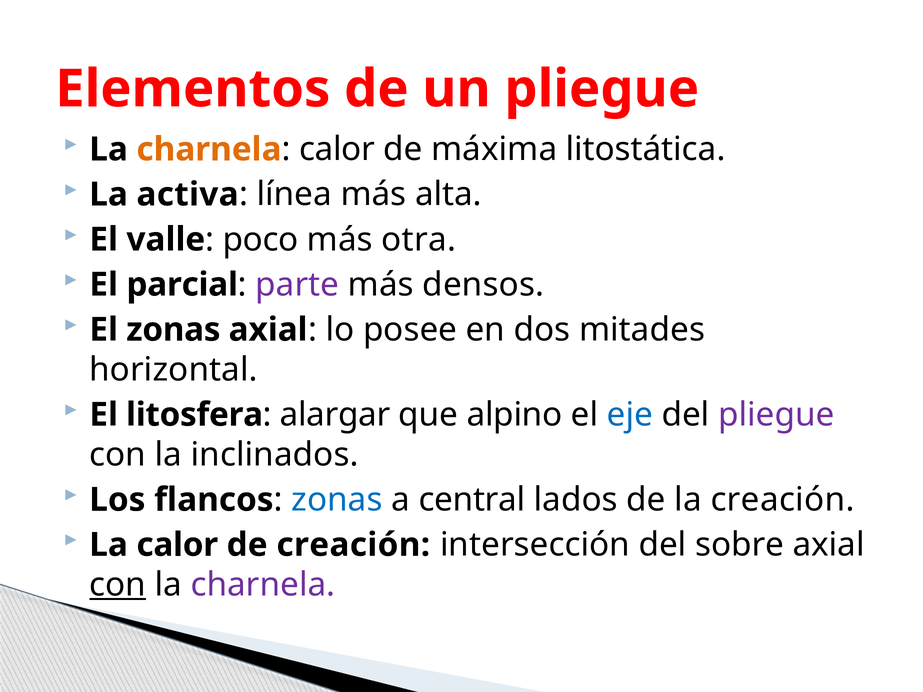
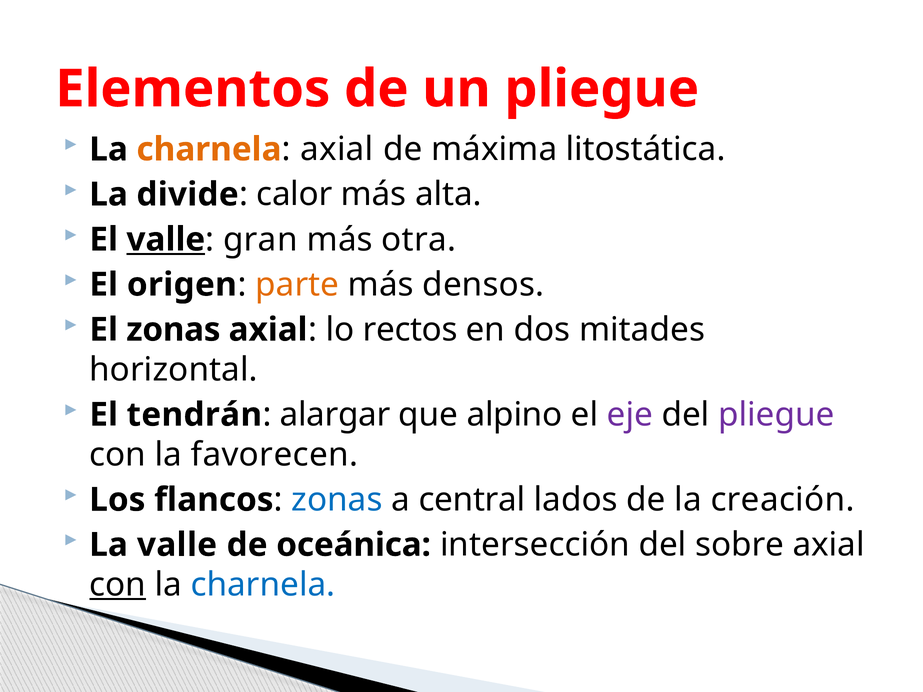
calor: calor -> axial (337, 149)
activa: activa -> divide (188, 195)
línea: línea -> calor (294, 195)
valle underline: none -> present (166, 240)
poco: poco -> gran (260, 240)
parcial: parcial -> origen (182, 285)
parte colour: purple -> orange (297, 285)
posee: posee -> rectos (410, 330)
litosfera: litosfera -> tendrán (194, 415)
eje colour: blue -> purple (630, 415)
inclinados: inclinados -> favorecen (274, 455)
La calor: calor -> valle (177, 545)
de creación: creación -> oceánica (354, 545)
charnela colour: purple -> blue (263, 585)
